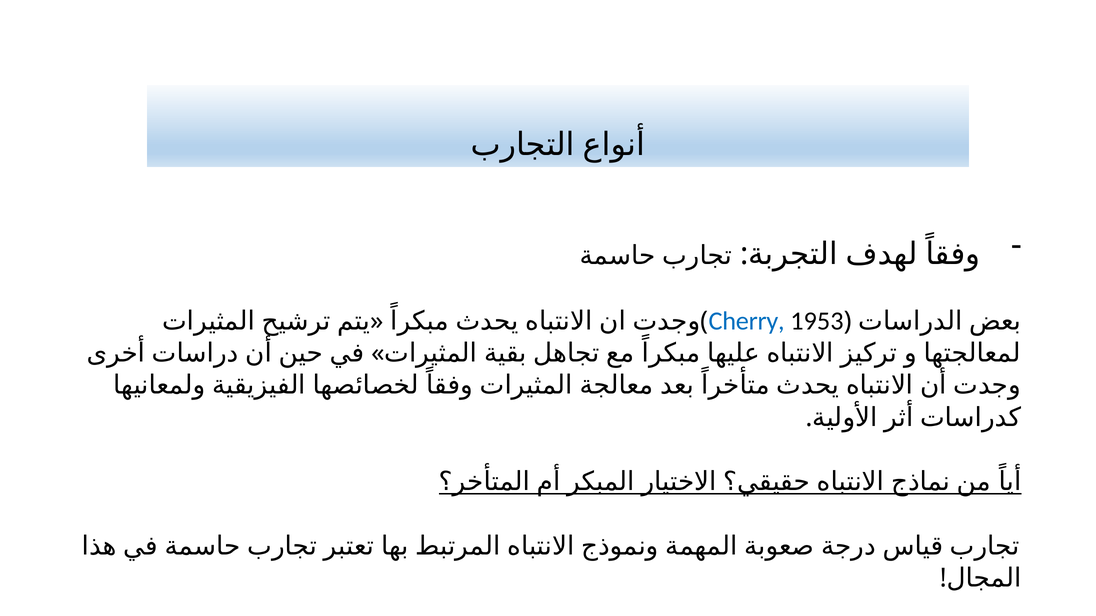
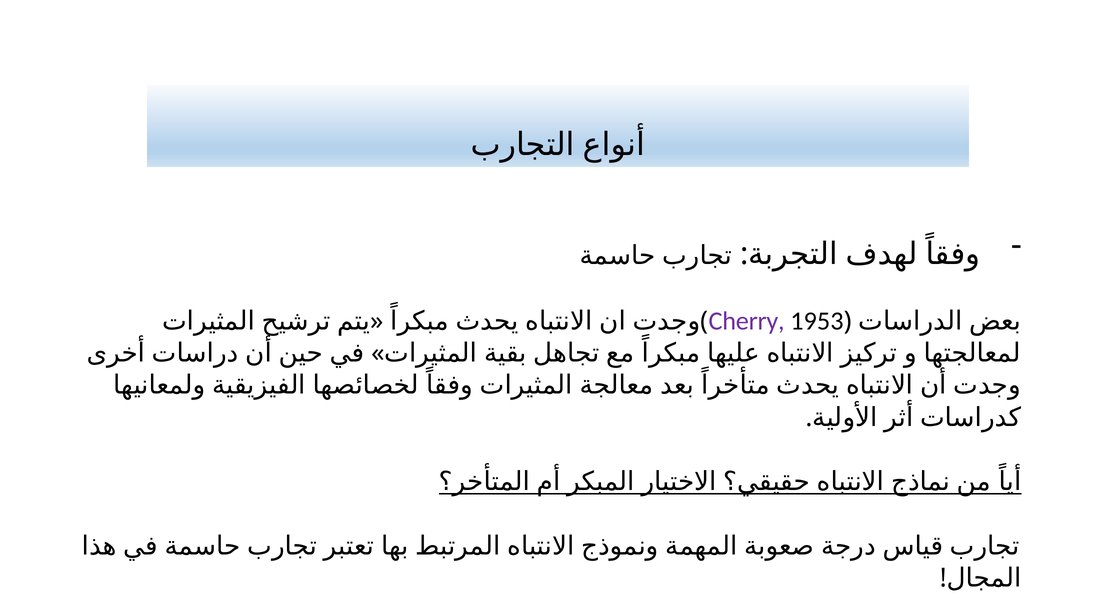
Cherry colour: blue -> purple (747, 321)
